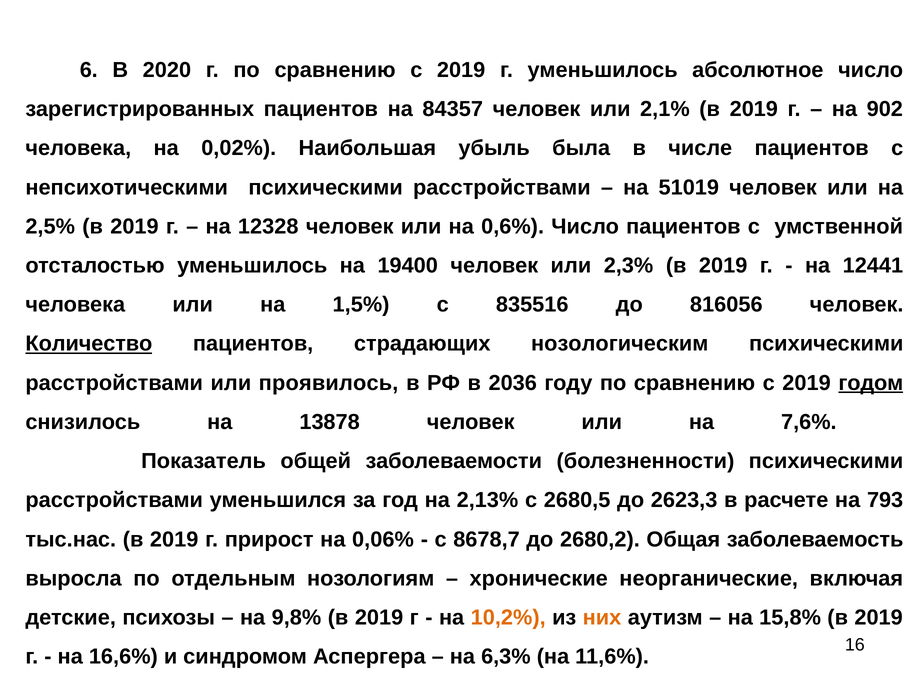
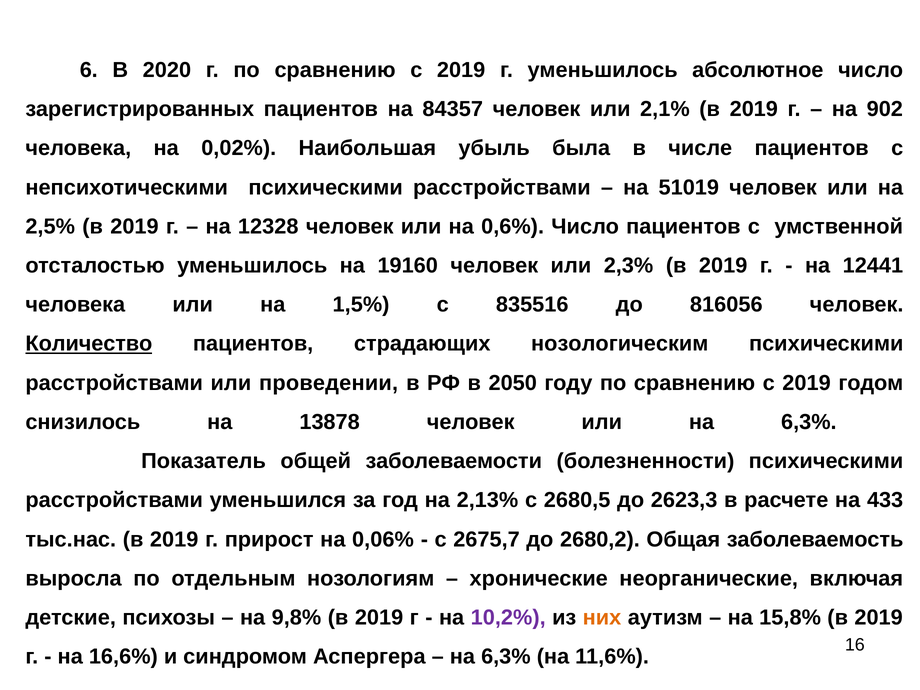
19400: 19400 -> 19160 (408, 266)
проявилось: проявилось -> проведении (329, 383)
2036: 2036 -> 2050 (513, 383)
годом underline: present -> none (871, 383)
или на 7,6%: 7,6% -> 6,3% (809, 422)
793: 793 -> 433 (885, 500)
8678,7: 8678,7 -> 2675,7 (486, 539)
10,2% colour: orange -> purple (508, 618)
